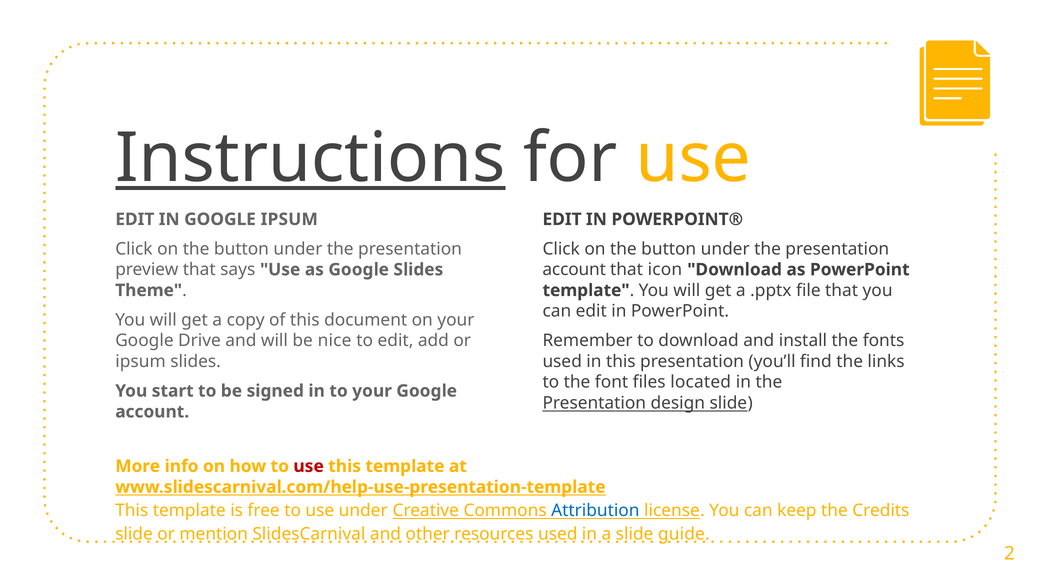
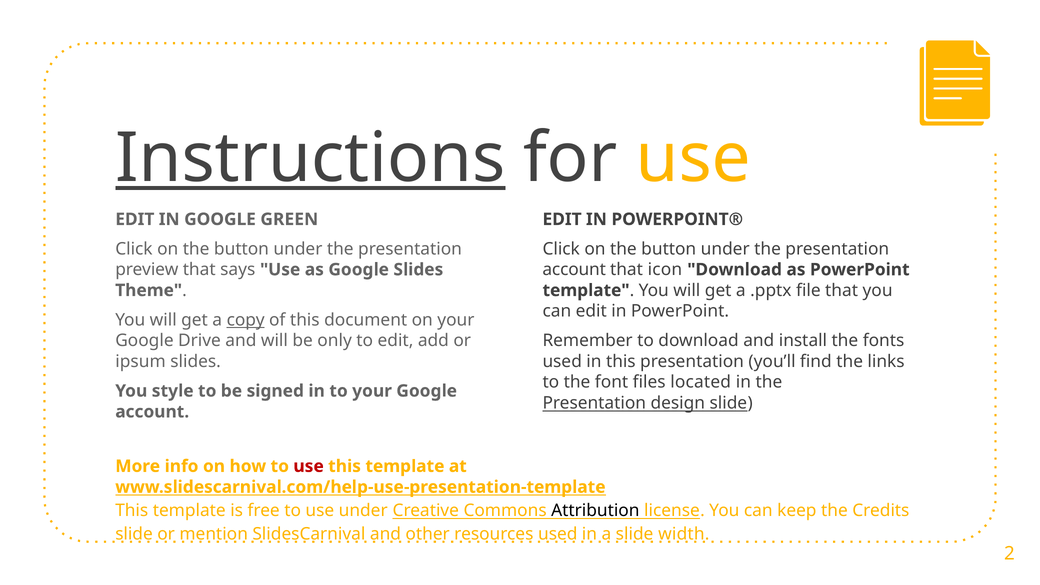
GOOGLE IPSUM: IPSUM -> GREEN (289, 219)
copy underline: none -> present (246, 320)
nice: nice -> only (335, 341)
start: start -> style (173, 391)
Attribution colour: blue -> black (595, 511)
guide: guide -> width (684, 534)
